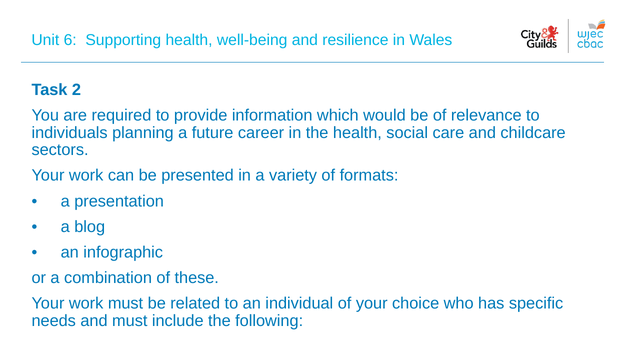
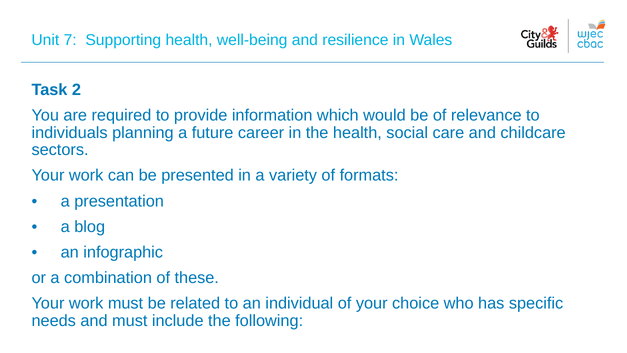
6: 6 -> 7 (70, 40)
